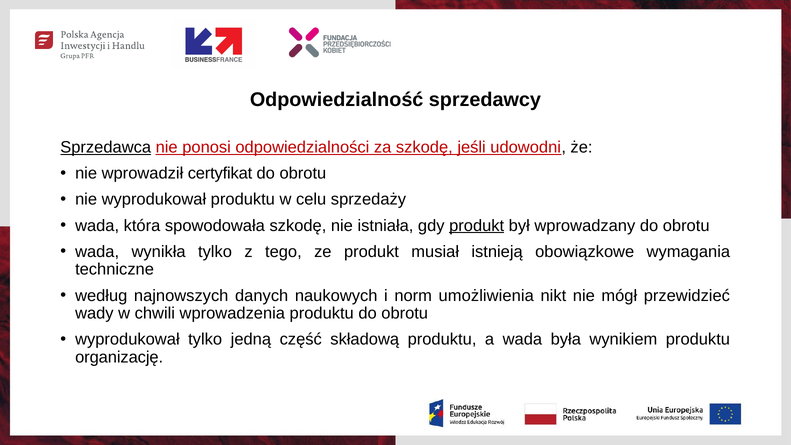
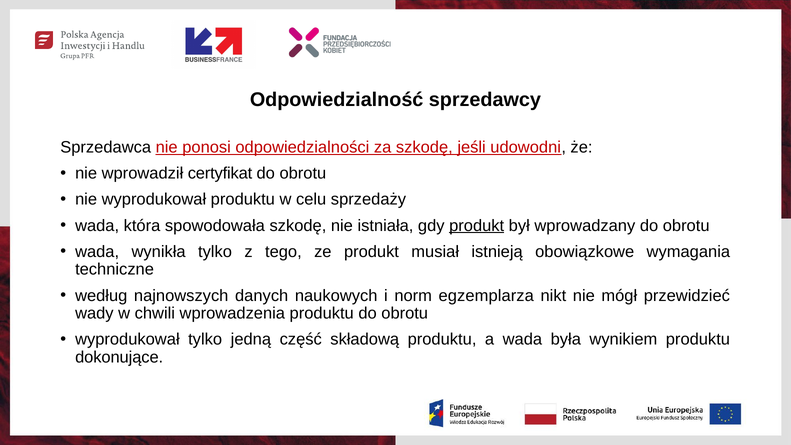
Sprzedawca underline: present -> none (106, 147)
umożliwienia: umożliwienia -> egzemplarza (486, 296)
organizację: organizację -> dokonujące (119, 357)
